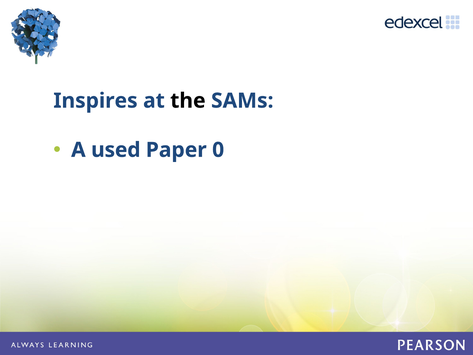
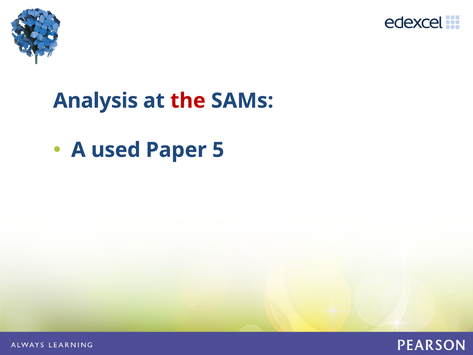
Inspires: Inspires -> Analysis (96, 101)
the colour: black -> red (188, 101)
0: 0 -> 5 (218, 150)
